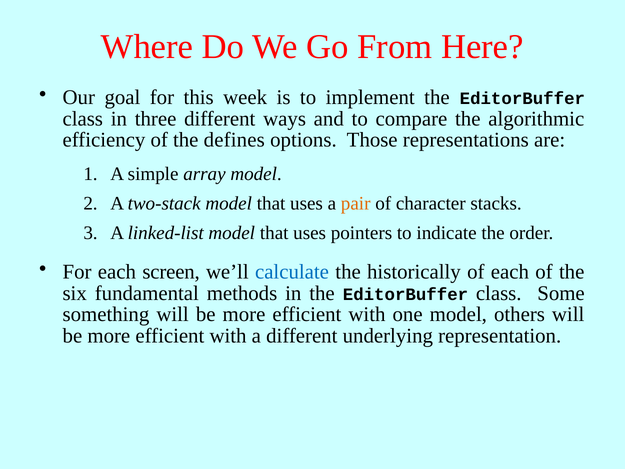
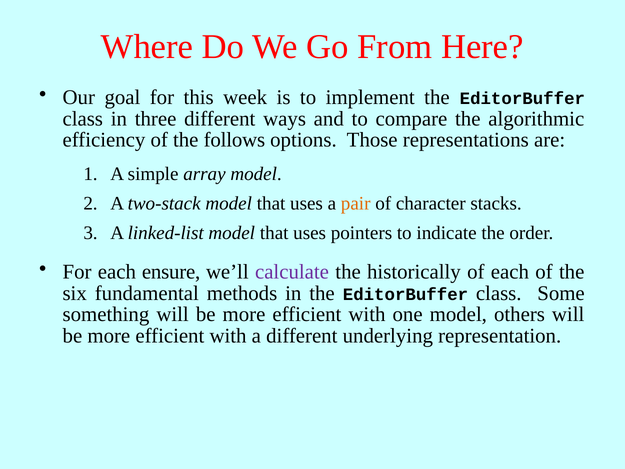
defines: defines -> follows (234, 140)
screen: screen -> ensure (171, 272)
calculate colour: blue -> purple (292, 272)
